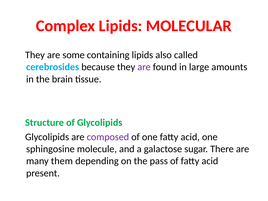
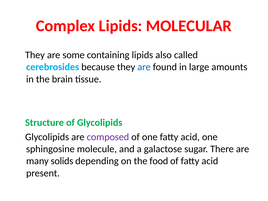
are colour: purple -> blue (144, 67)
them: them -> solids (62, 161)
pass: pass -> food (159, 161)
